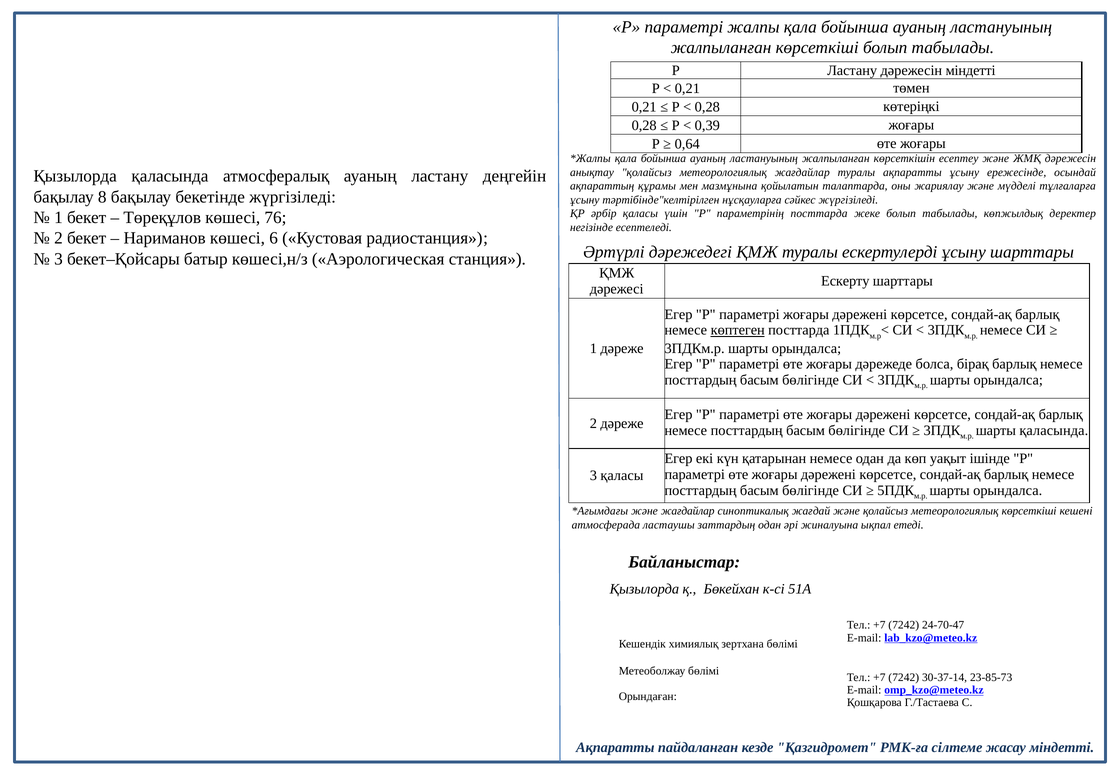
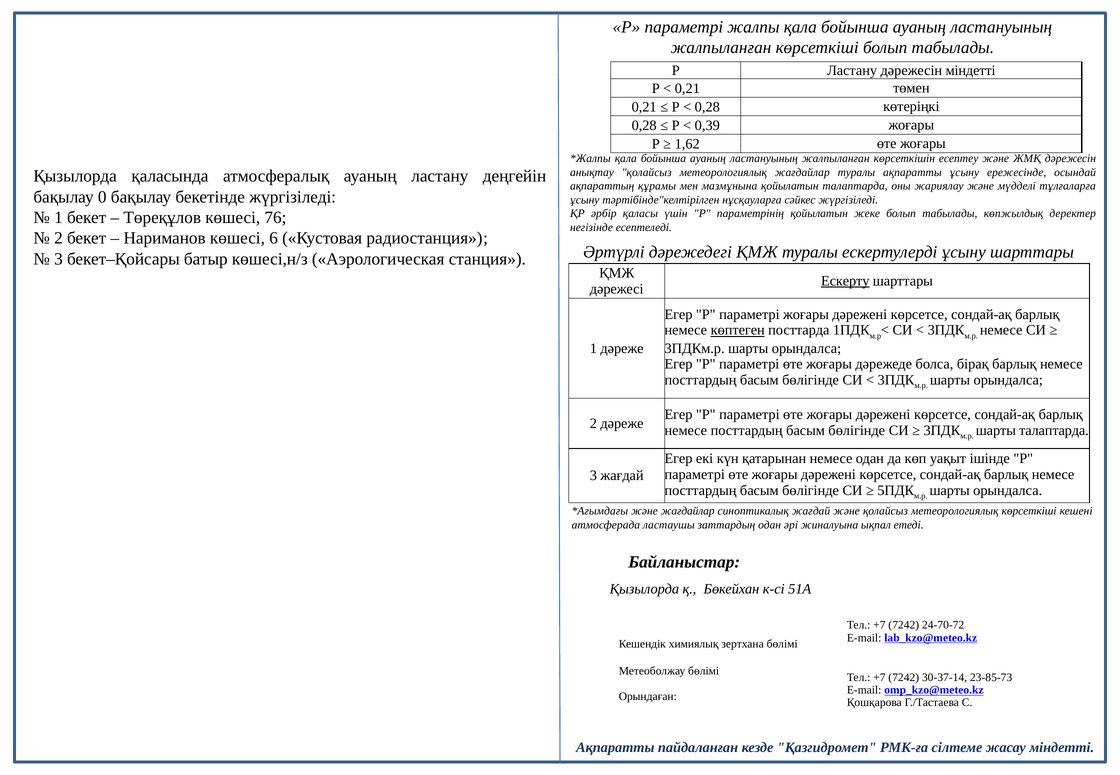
0,64: 0,64 -> 1,62 (687, 144)
8: 8 -> 0 (102, 197)
параметрінің посттарда: посттарда -> қойылатын (819, 214)
Ескерту underline: none -> present (845, 281)
шарты қаласында: қаласында -> талаптарда (1054, 431)
3 қаласы: қаласы -> жағдай (622, 476)
24-70-47: 24-70-47 -> 24-70-72 (943, 625)
